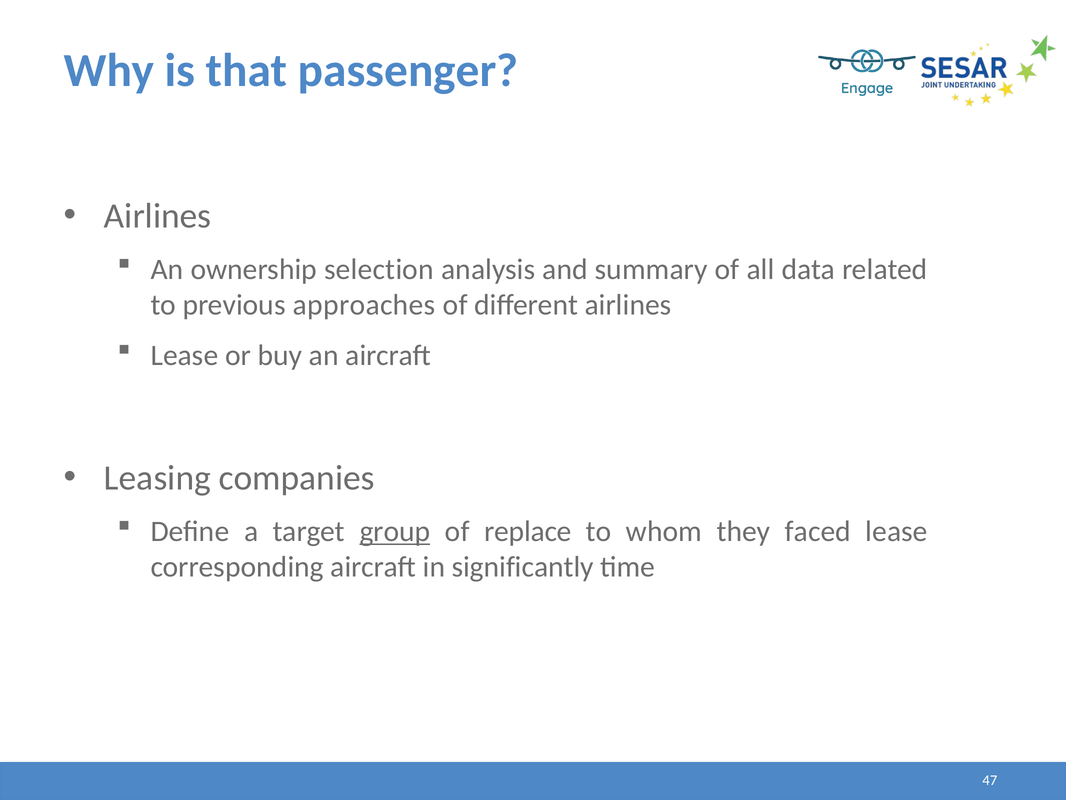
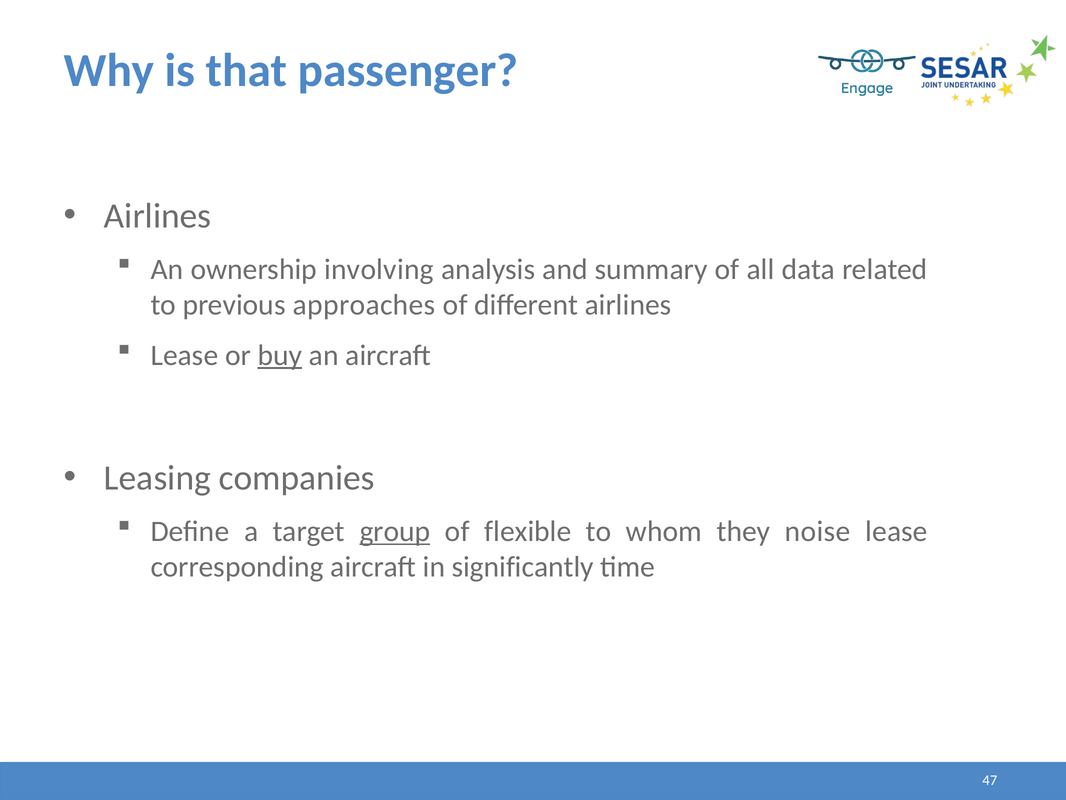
selection: selection -> involving (379, 269)
buy underline: none -> present (280, 355)
replace: replace -> flexible (528, 531)
faced: faced -> noise (818, 531)
